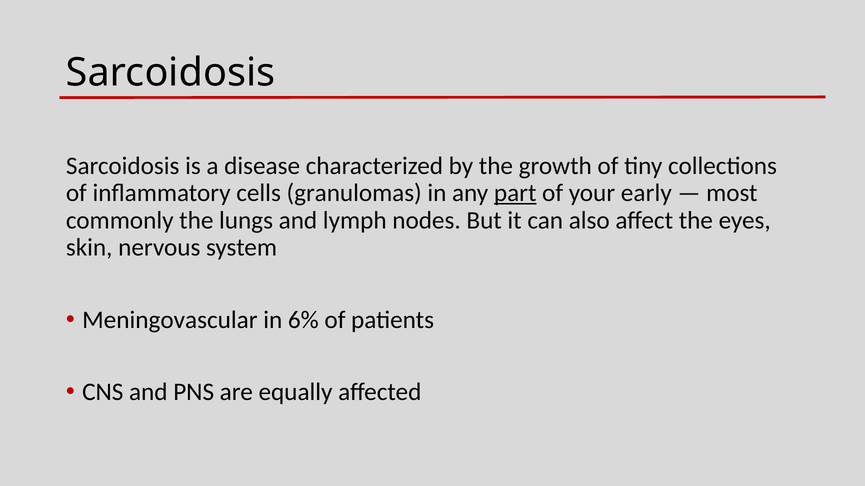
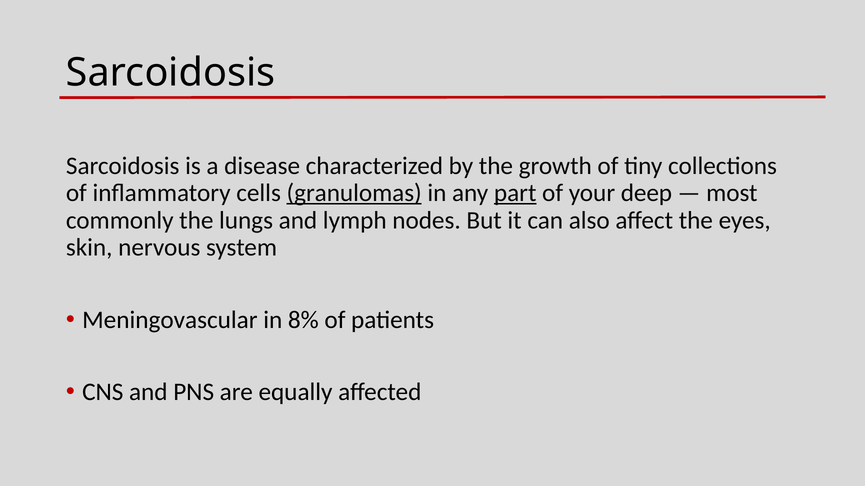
granulomas underline: none -> present (354, 193)
early: early -> deep (646, 193)
6%: 6% -> 8% (303, 320)
